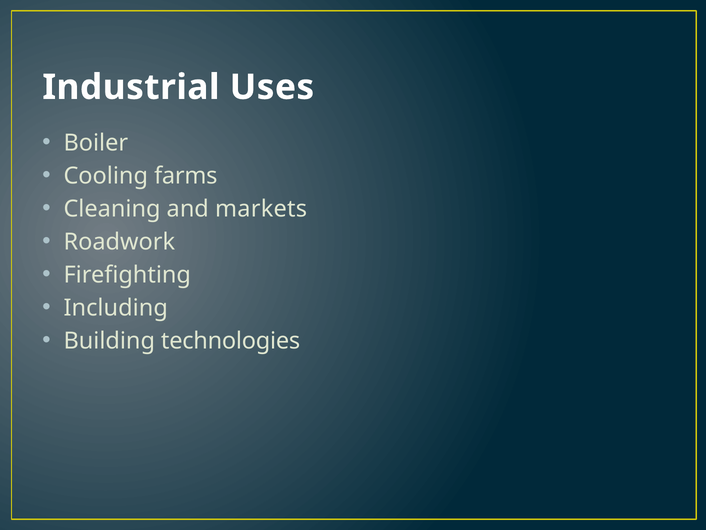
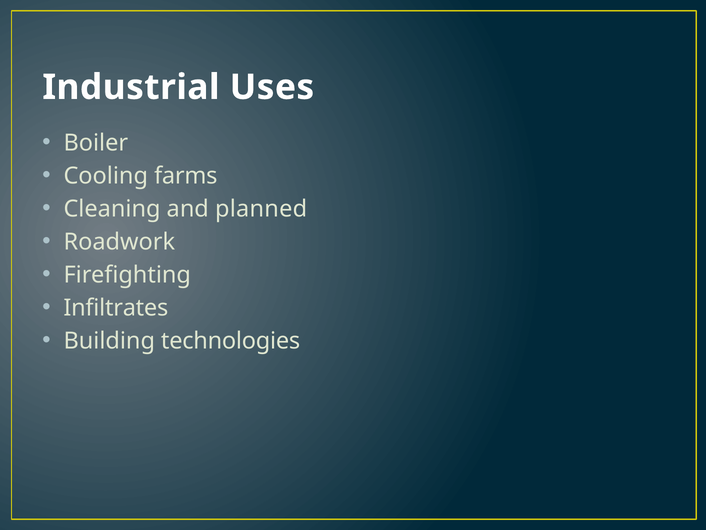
markets: markets -> planned (261, 209)
Including: Including -> Infiltrates (116, 308)
